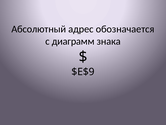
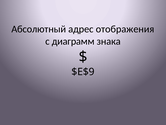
обозначается: обозначается -> отображения (125, 29)
